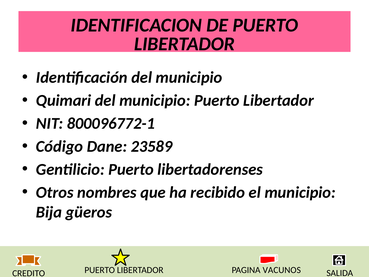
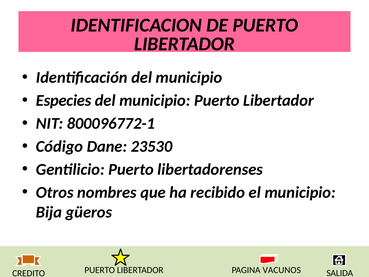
Quimari: Quimari -> Especies (64, 100)
23589: 23589 -> 23530 (152, 146)
